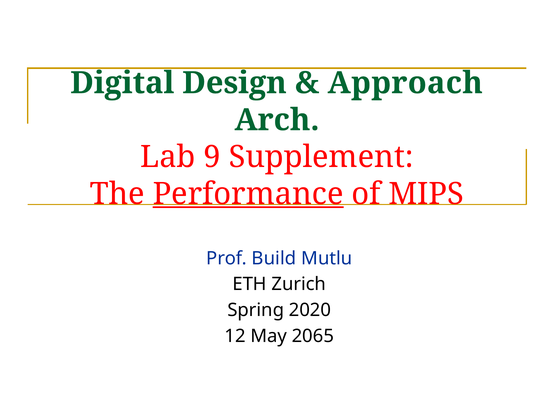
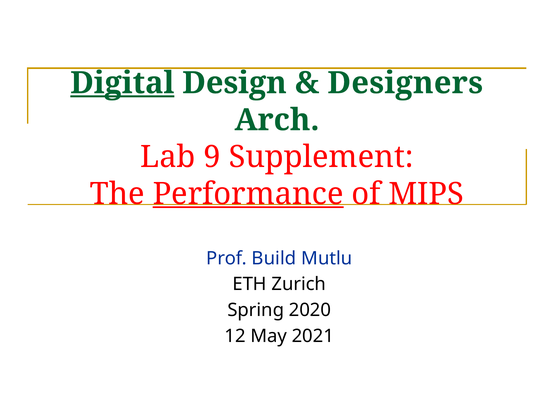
Digital underline: none -> present (122, 83)
Approach: Approach -> Designers (405, 83)
2065: 2065 -> 2021 (313, 336)
